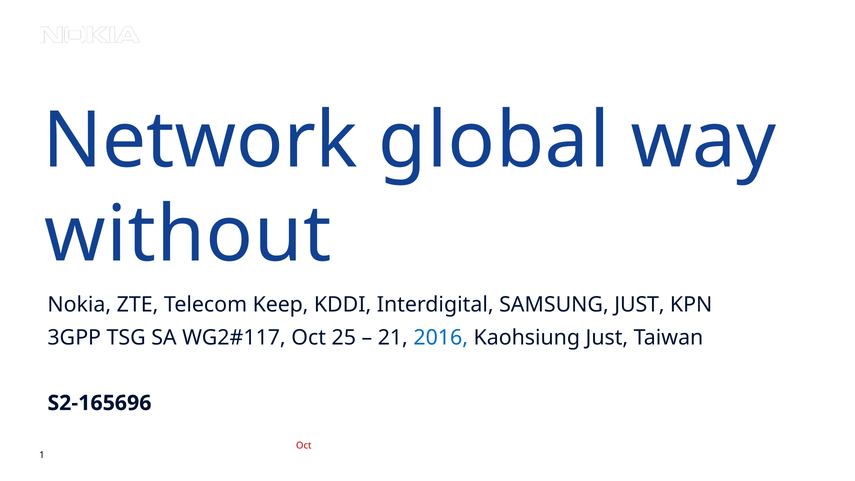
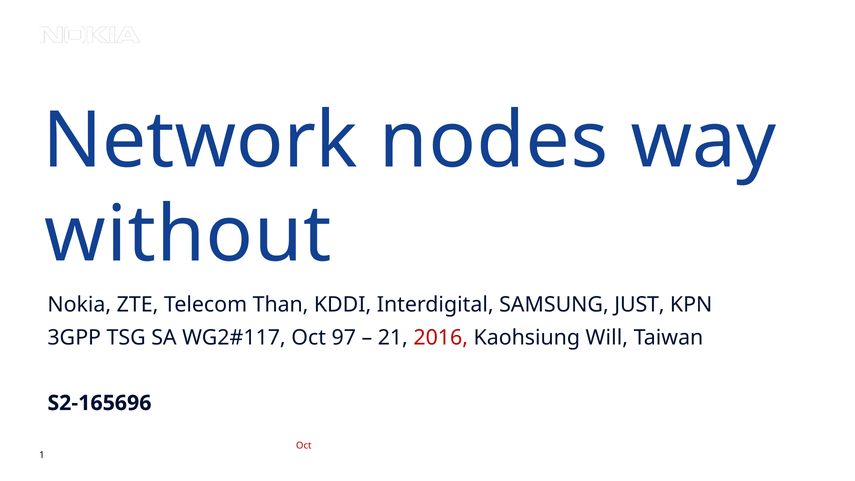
global: global -> nodes (494, 141)
Keep: Keep -> Than (281, 305)
25: 25 -> 97 (344, 337)
2016 colour: blue -> red (441, 337)
Kaohsiung Just: Just -> Will (607, 337)
